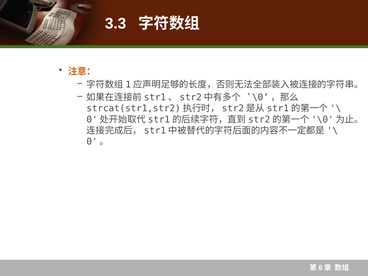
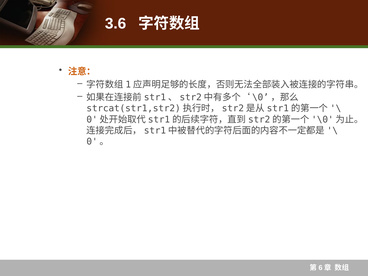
3.3: 3.3 -> 3.6 (116, 23)
